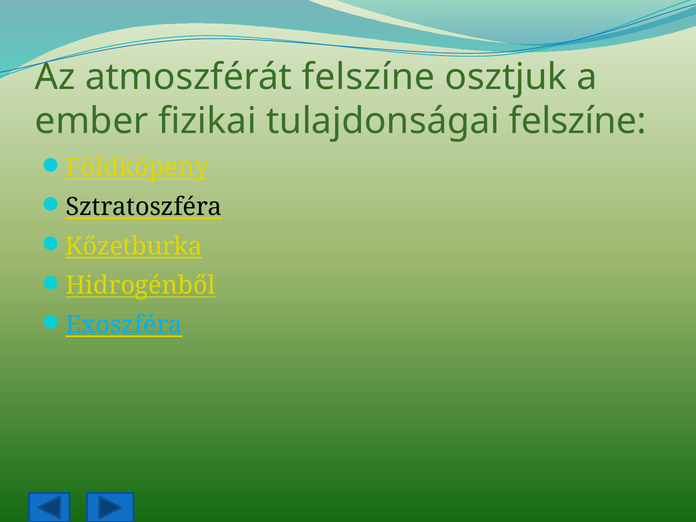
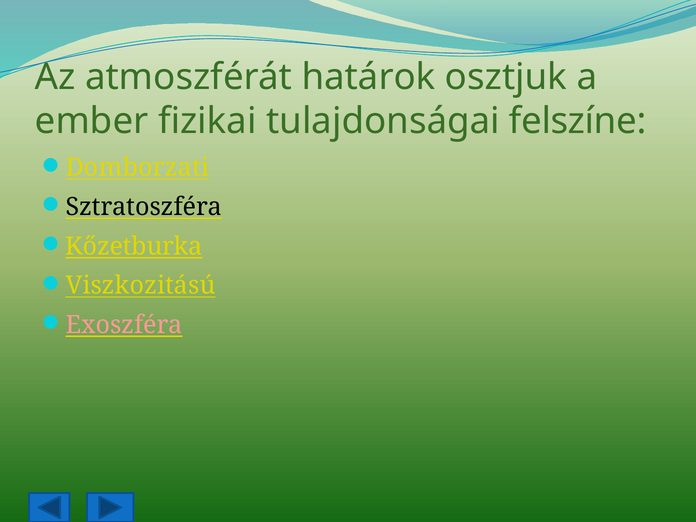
atmoszférát felszíne: felszíne -> határok (369, 77)
Földköpeny: Földköpeny -> Domborzati (137, 168)
Hidrogénből: Hidrogénből -> Viszkozitású (141, 286)
Exoszféra colour: light blue -> pink (124, 325)
